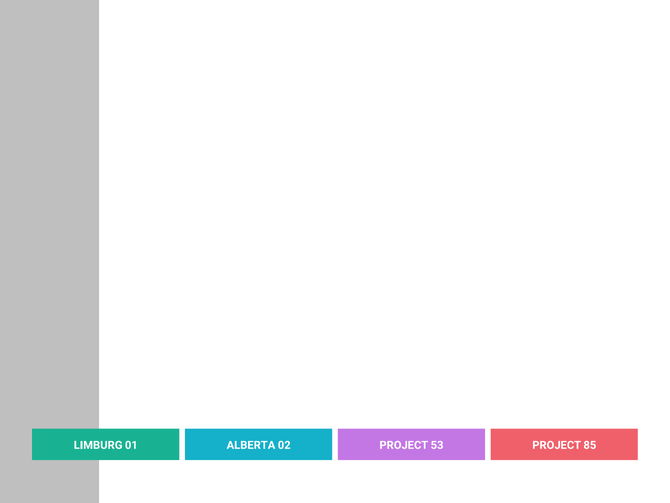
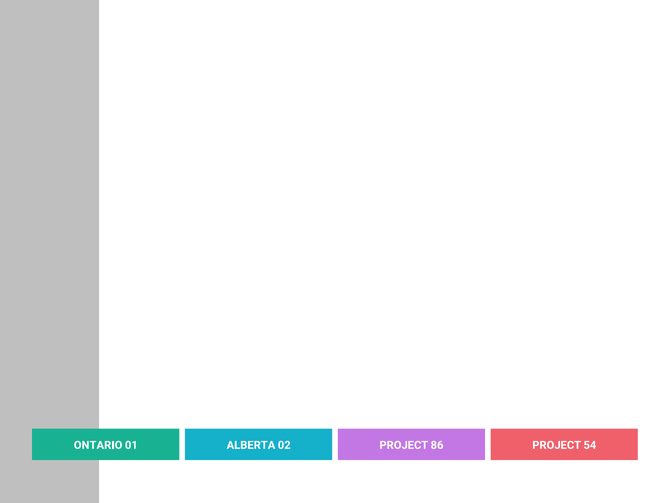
LIMBURG: LIMBURG -> ONTARIO (98, 445)
53: 53 -> 86 (437, 445)
85: 85 -> 54 (590, 445)
